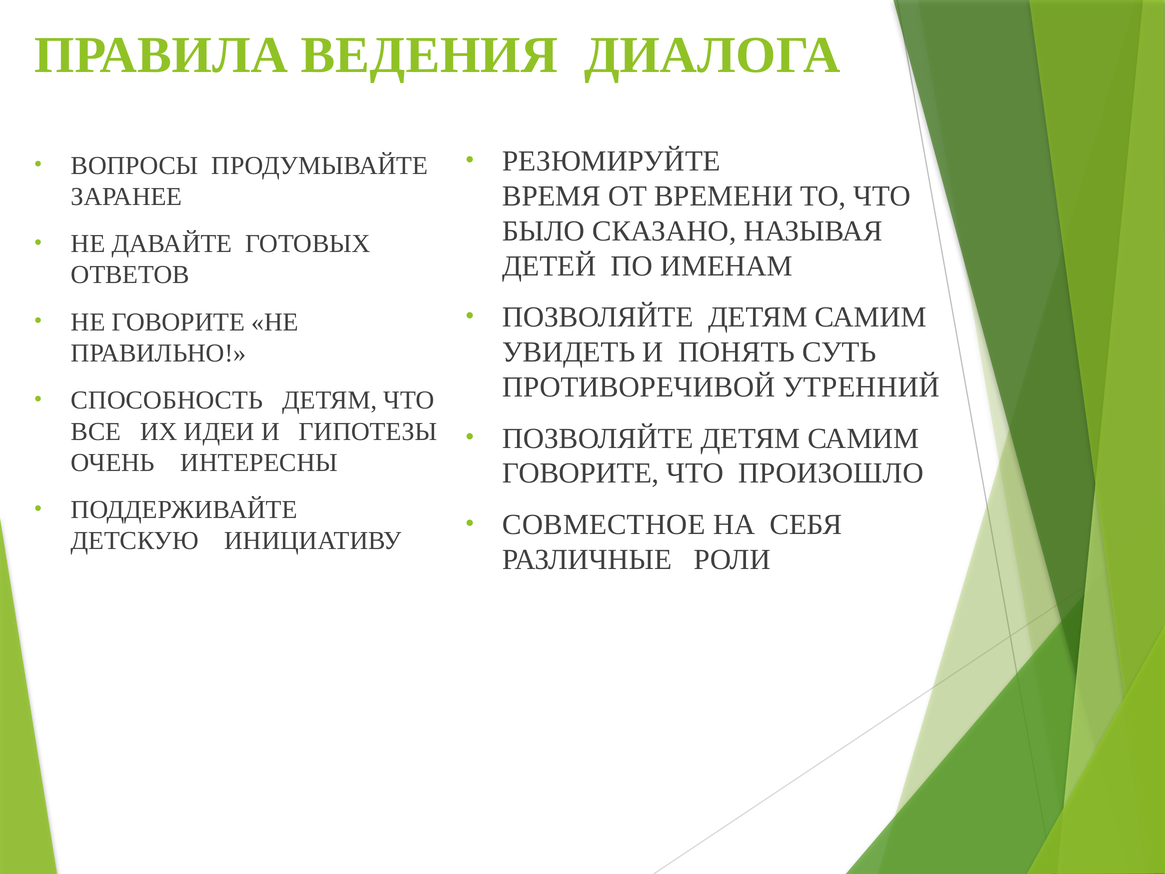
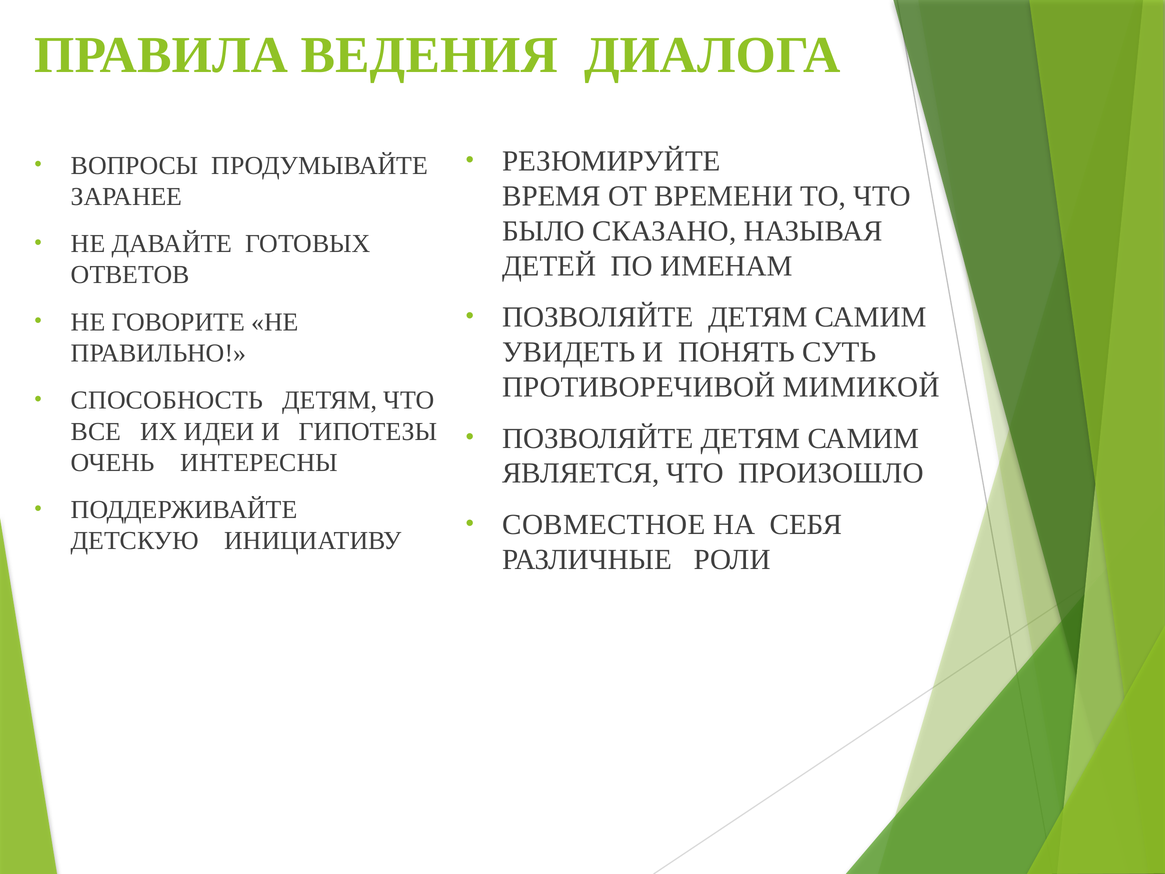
УТРЕННИЙ: УТРЕННИЙ -> МИМИКОЙ (861, 387)
ГОВОРИТЕ: ГОВОРИТЕ -> ЯВЛЯЕТСЯ (581, 473)
